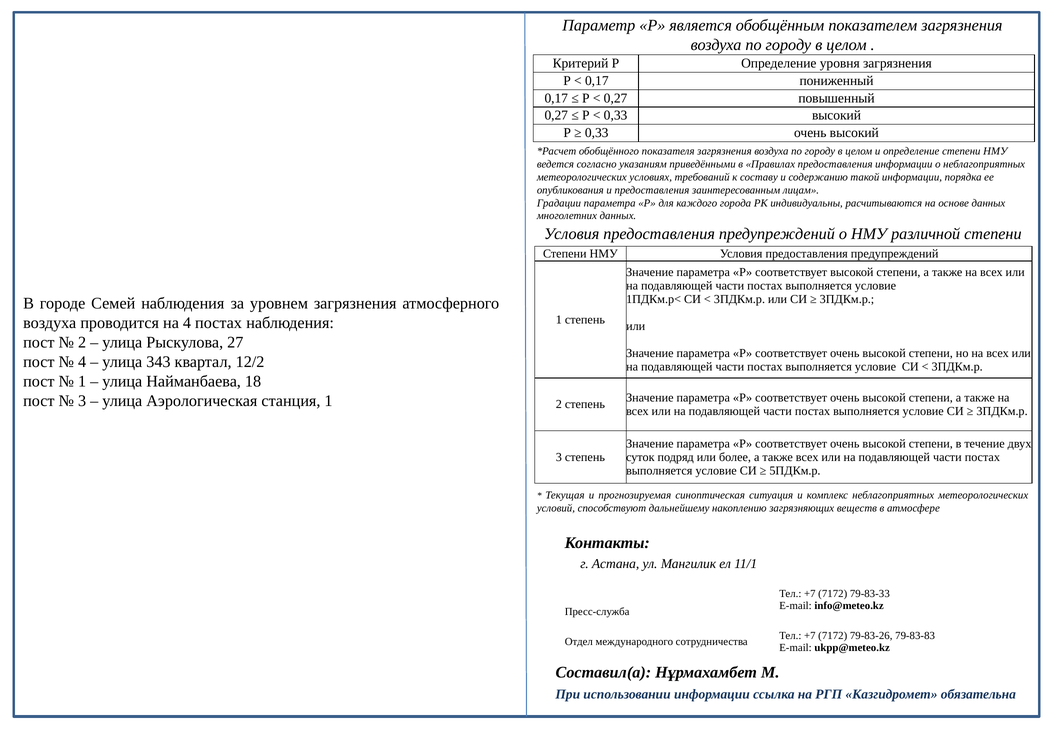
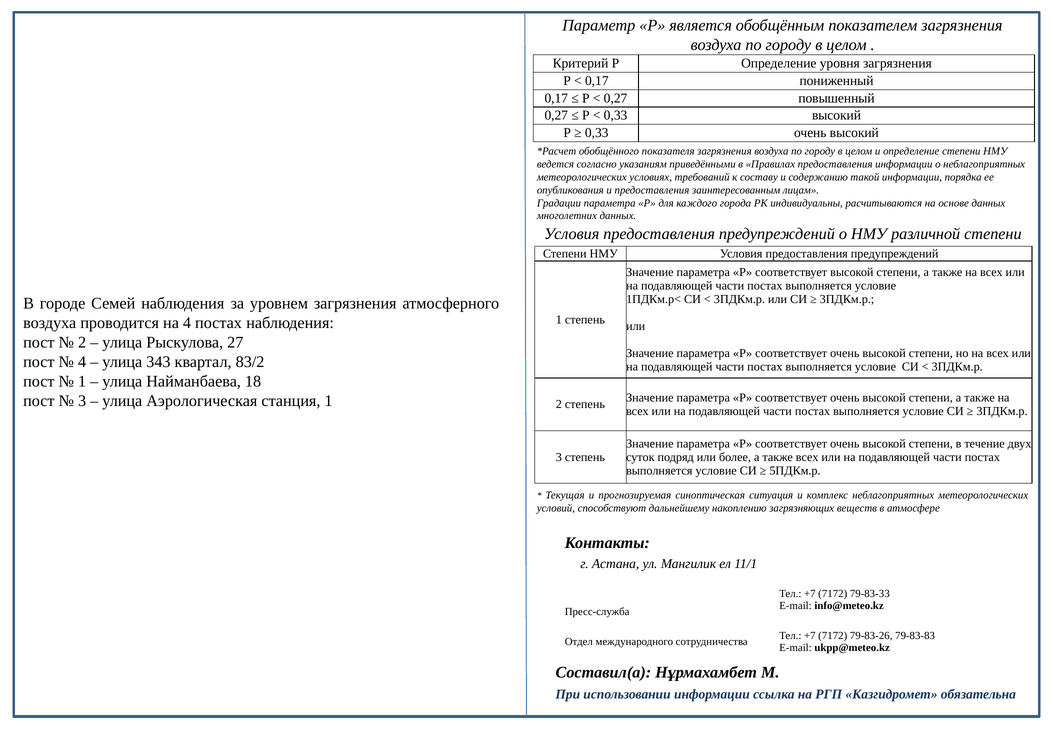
12/2: 12/2 -> 83/2 (250, 362)
